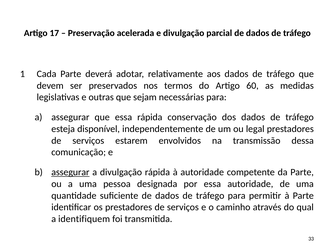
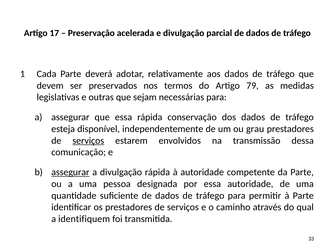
60: 60 -> 79 (253, 86)
legal: legal -> grau (255, 129)
serviços underline: none -> present (88, 141)
